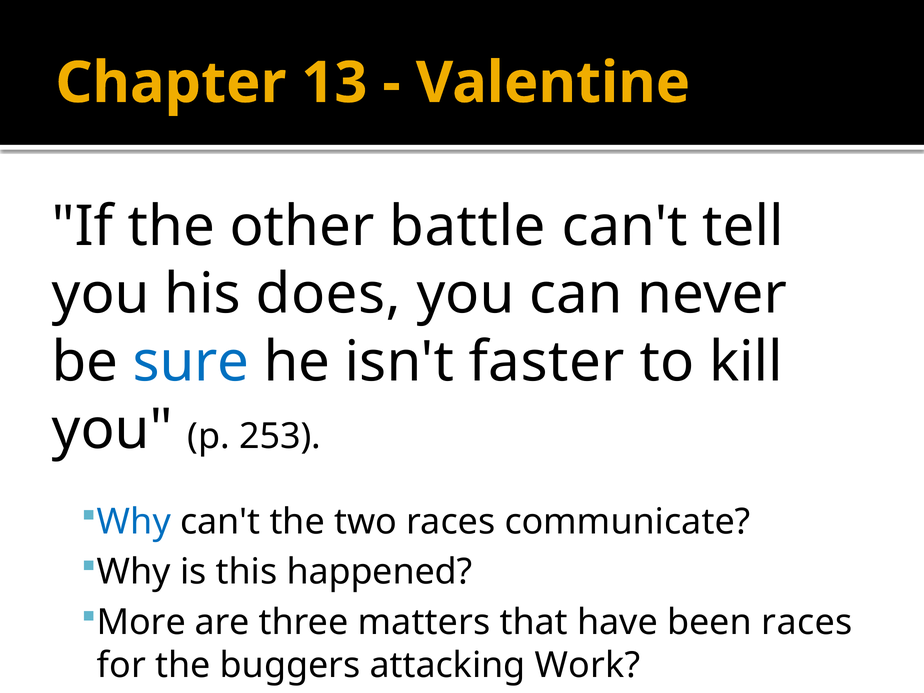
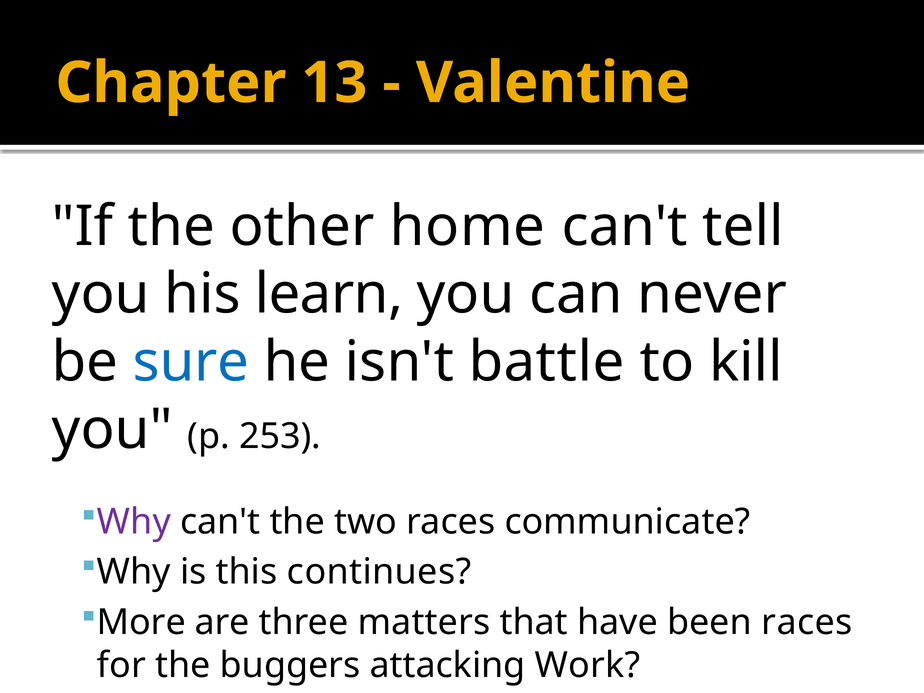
battle: battle -> home (468, 226)
does: does -> learn (329, 294)
faster: faster -> battle (547, 362)
Why colour: blue -> purple (134, 522)
happened: happened -> continues (379, 572)
